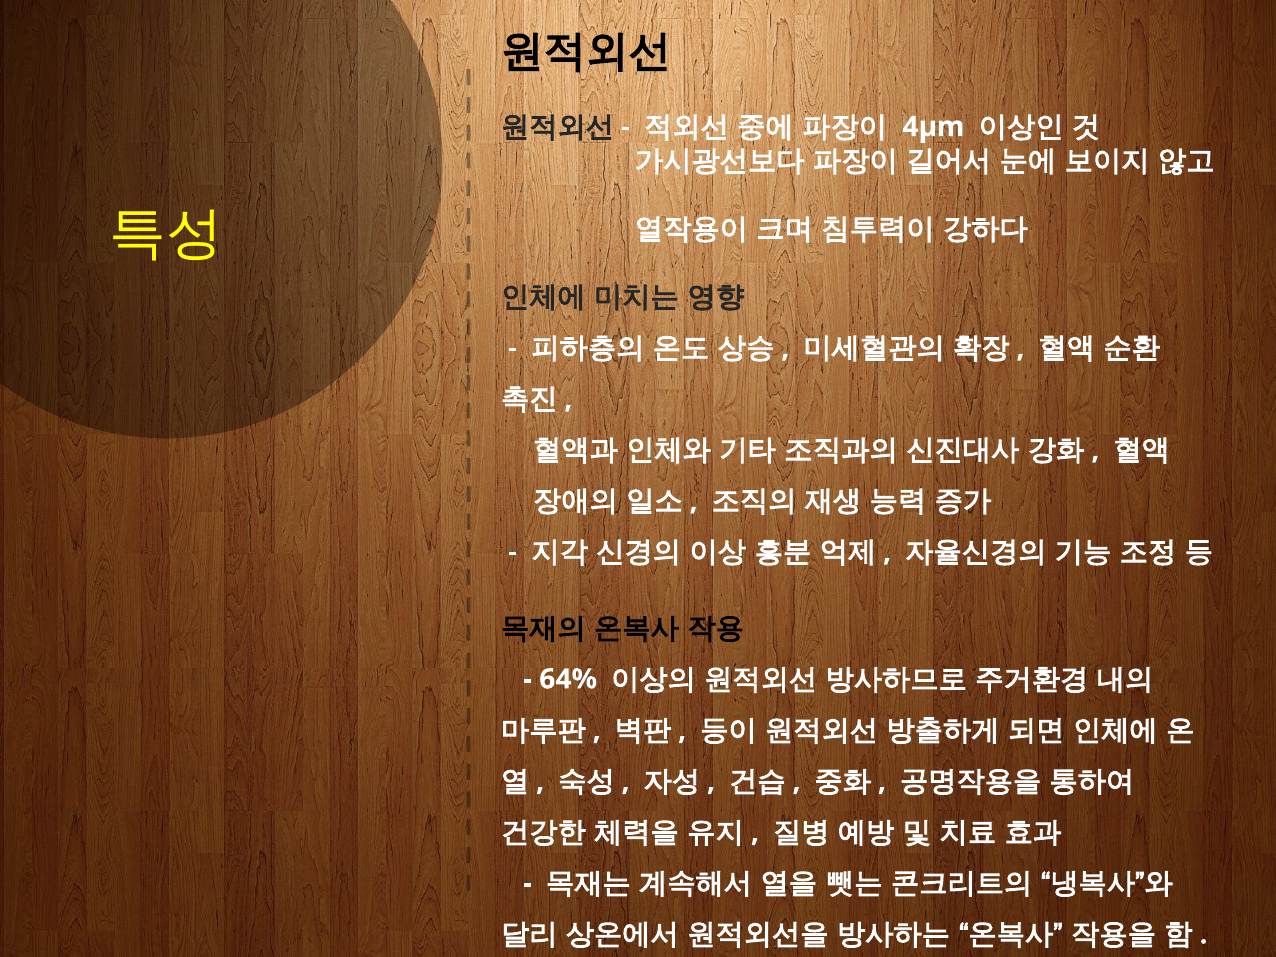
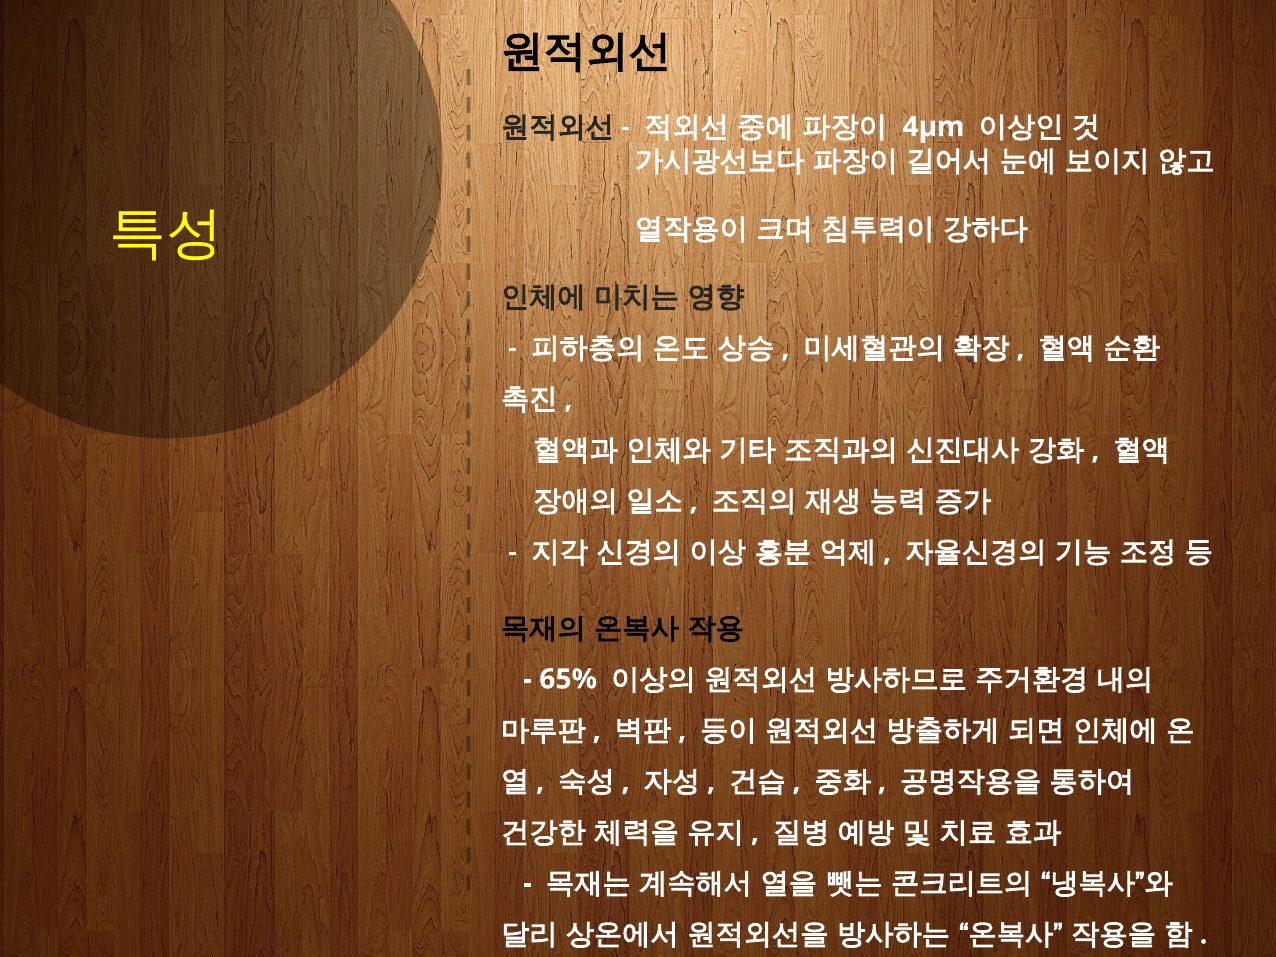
64%: 64% -> 65% (568, 679)
